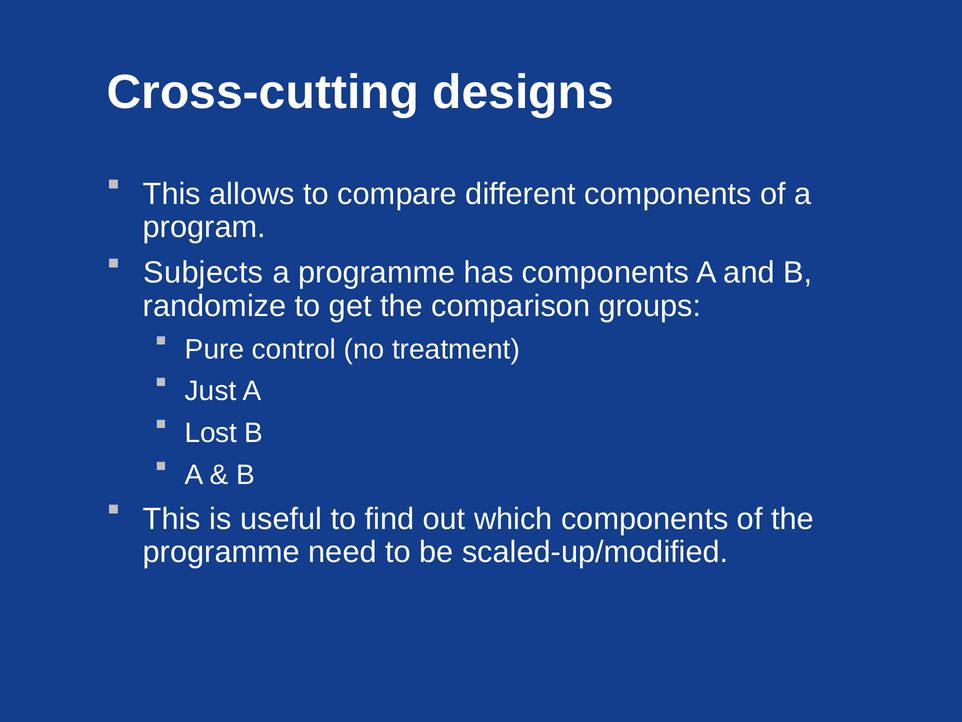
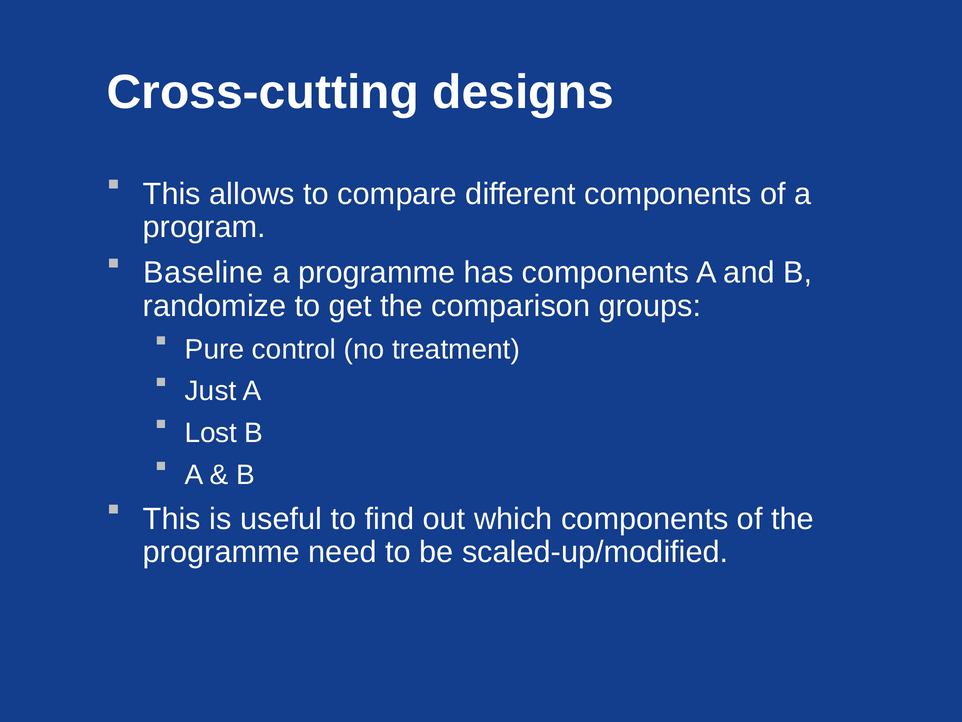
Subjects: Subjects -> Baseline (203, 273)
